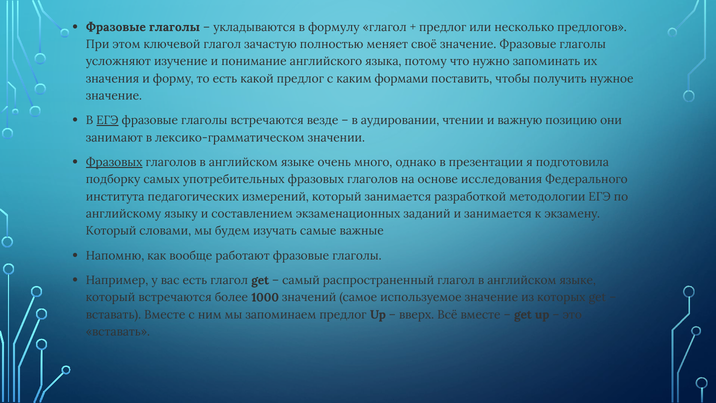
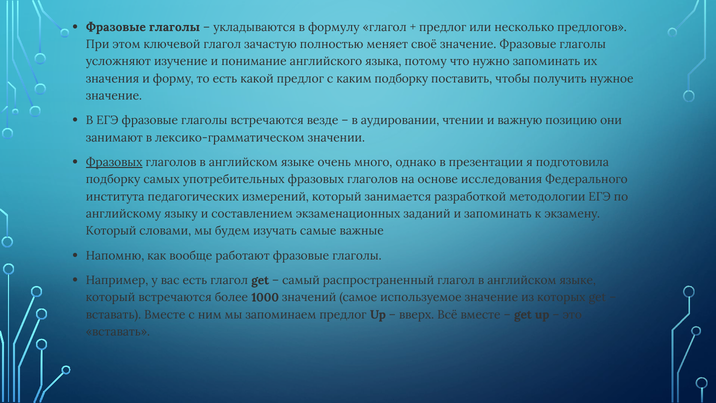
каким формами: формами -> подборку (401, 79)
ЕГЭ underline: present -> none (107, 120)
и занимается: занимается -> запоминать (498, 214)
